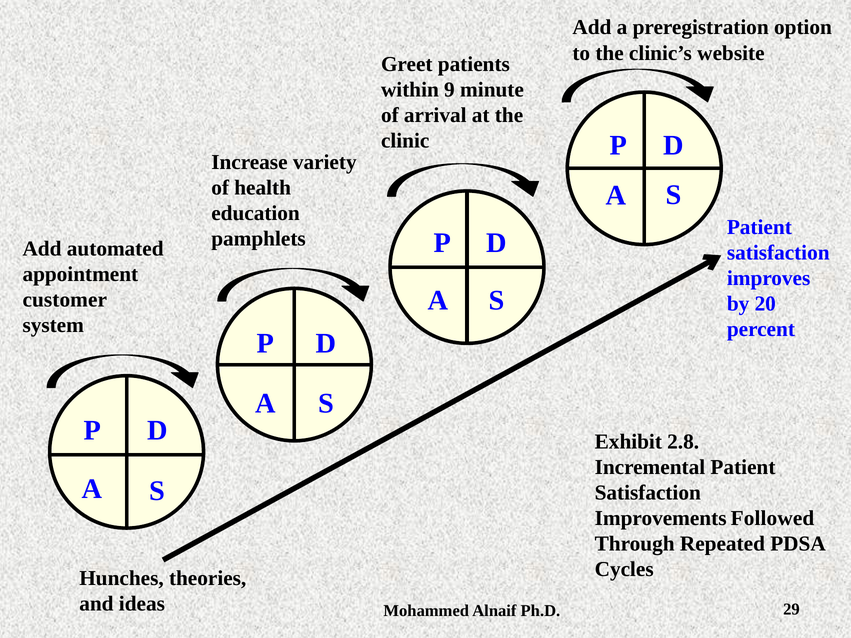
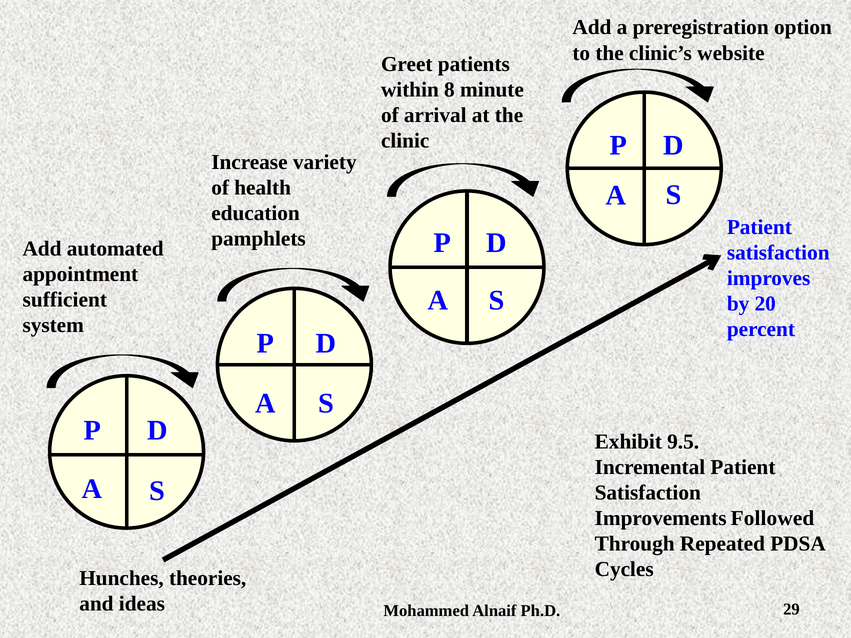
9: 9 -> 8 (449, 90)
customer: customer -> sufficient (65, 300)
2.8: 2.8 -> 9.5 (683, 442)
